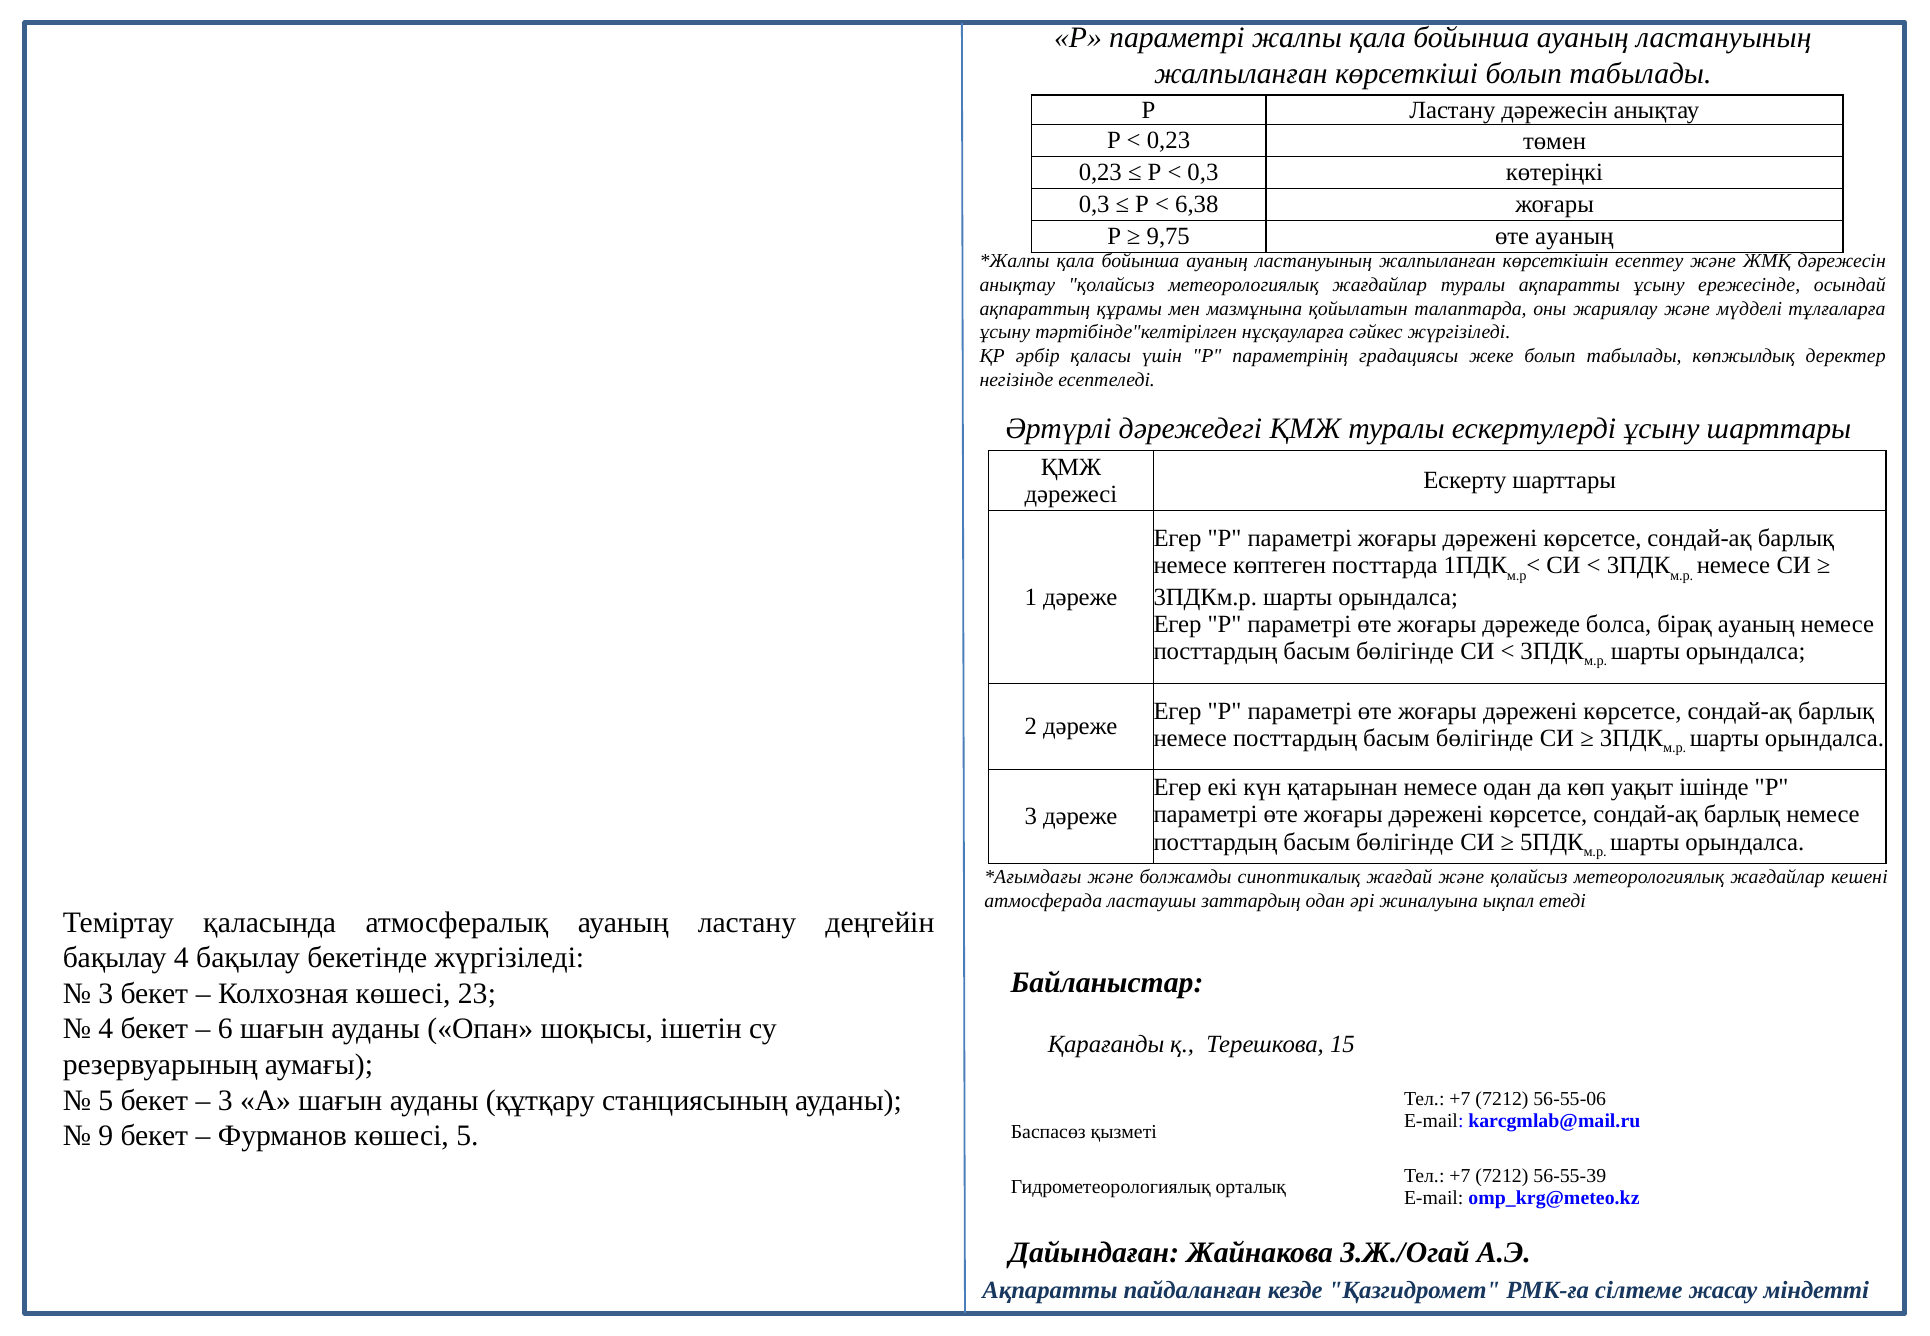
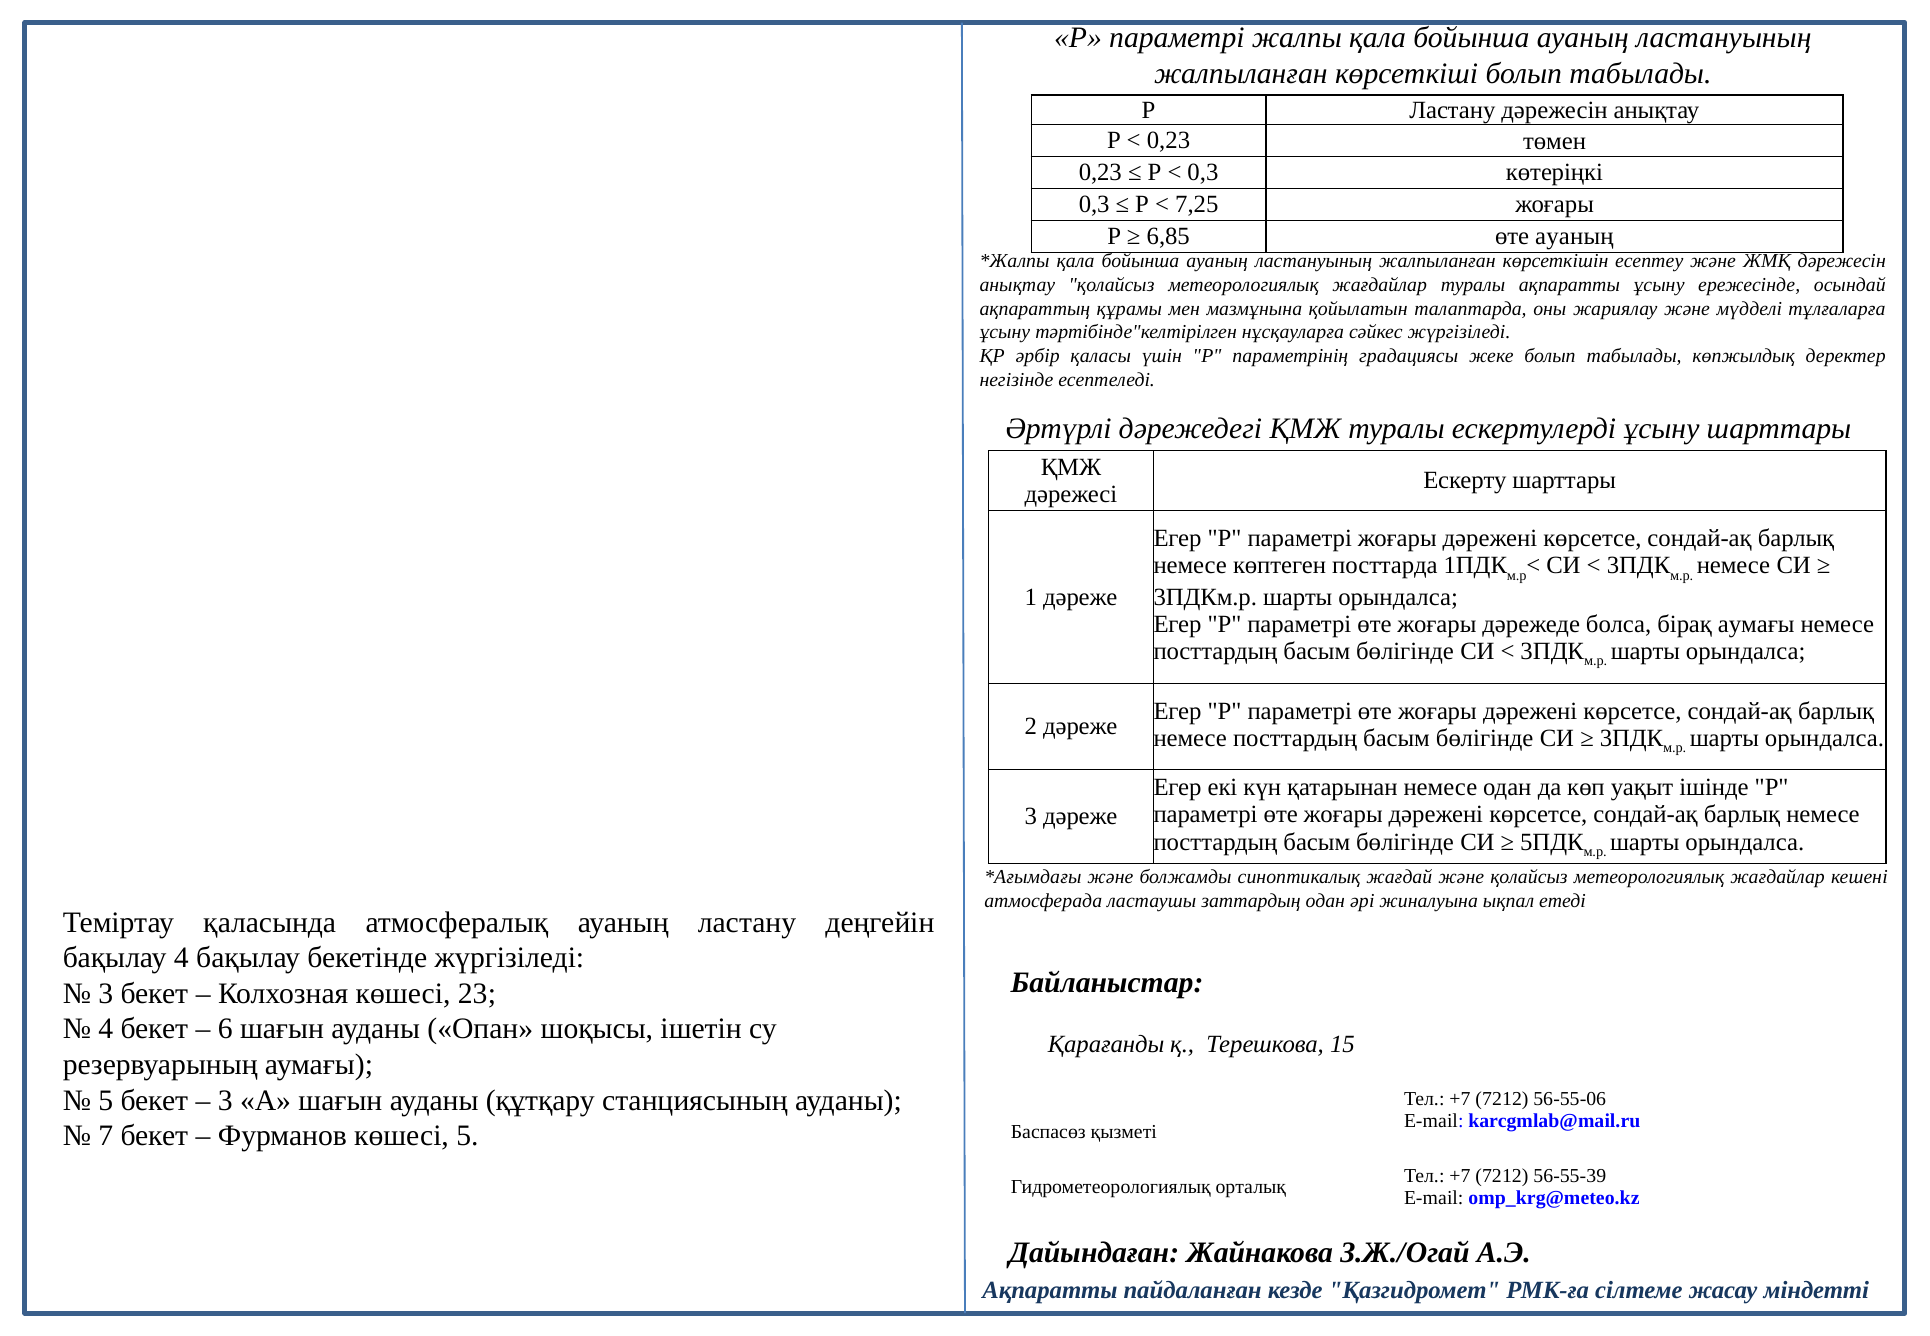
6,38: 6,38 -> 7,25 (1197, 204)
9,75: 9,75 -> 6,85 (1168, 236)
бірақ ауаның: ауаның -> аумағы (1756, 624)
9: 9 -> 7 (106, 1136)
